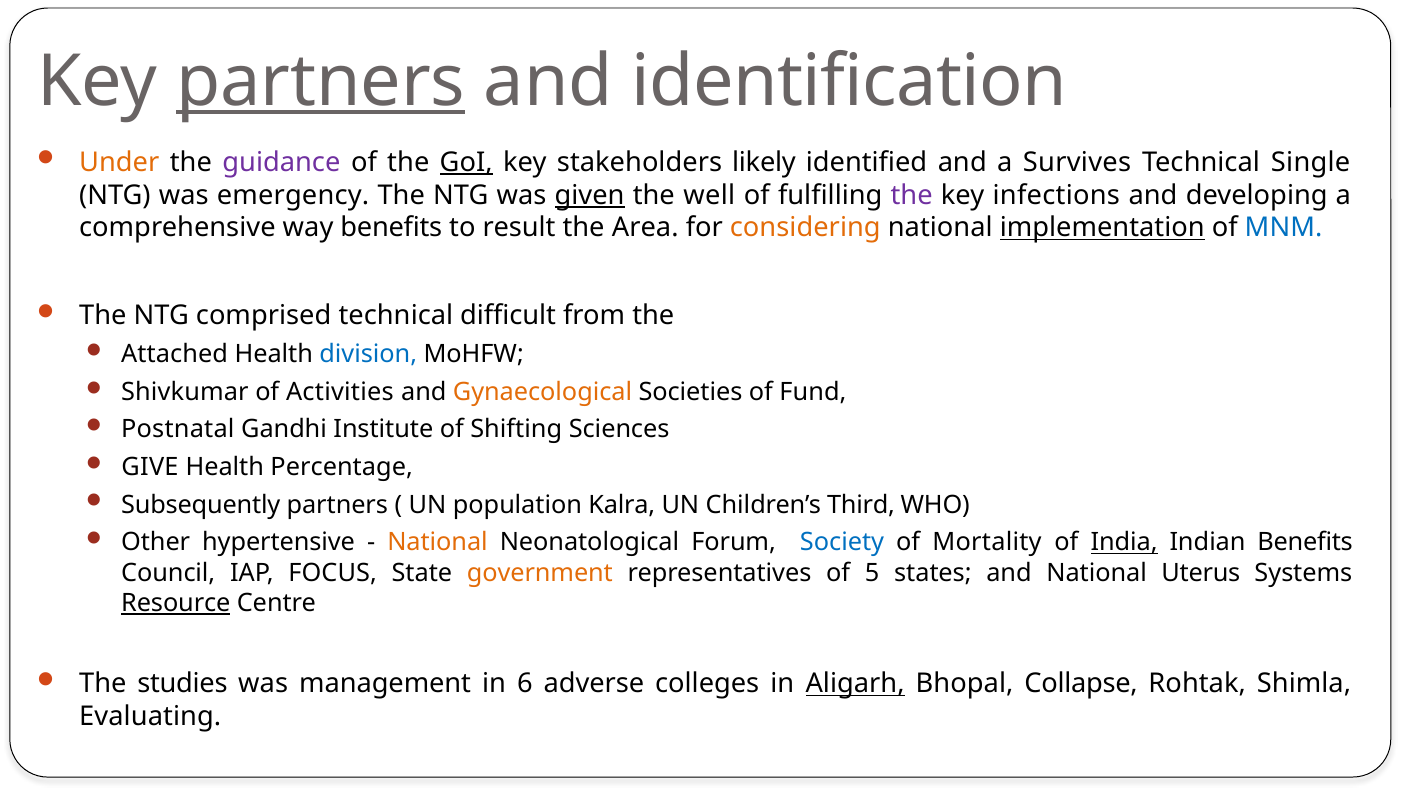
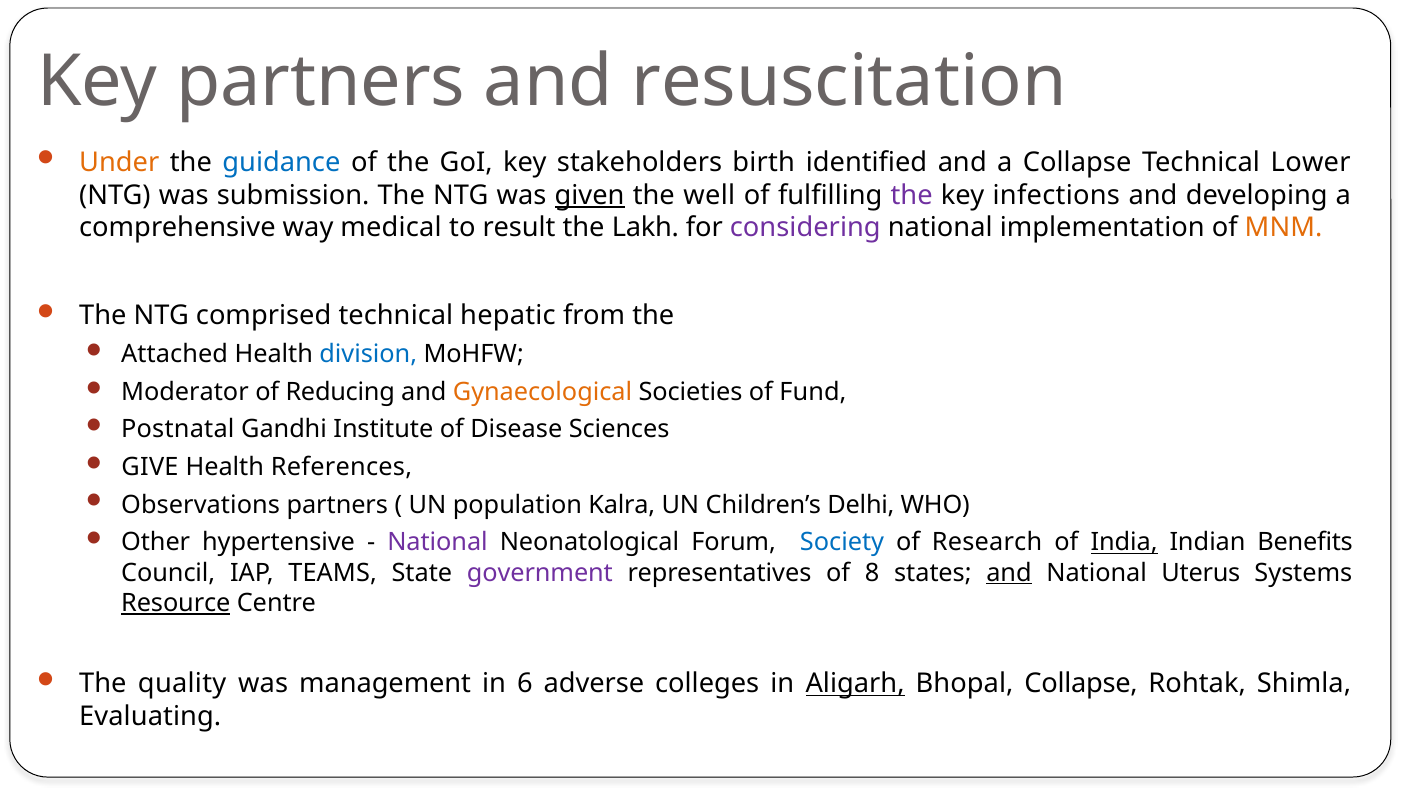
partners underline: present -> none (321, 81)
identification: identification -> resuscitation (849, 81)
guidance colour: purple -> blue (281, 162)
GoI underline: present -> none (466, 162)
likely: likely -> birth (764, 162)
a Survives: Survives -> Collapse (1077, 162)
Single: Single -> Lower (1311, 162)
emergency: emergency -> submission (293, 195)
way benefits: benefits -> medical (391, 228)
Area: Area -> Lakh (645, 228)
considering colour: orange -> purple (805, 228)
implementation underline: present -> none (1102, 228)
MNM colour: blue -> orange (1284, 228)
difficult: difficult -> hepatic (508, 316)
Shivkumar: Shivkumar -> Moderator (185, 392)
Activities: Activities -> Reducing (340, 392)
Shifting: Shifting -> Disease (516, 430)
Percentage: Percentage -> References (342, 467)
Subsequently: Subsequently -> Observations (201, 505)
Third: Third -> Delhi (861, 505)
National colour: orange -> purple (438, 543)
Mortality: Mortality -> Research (987, 543)
FOCUS: FOCUS -> TEAMS (333, 573)
government colour: orange -> purple (540, 573)
5: 5 -> 8 (872, 573)
and underline: none -> present (1009, 573)
studies: studies -> quality (182, 684)
